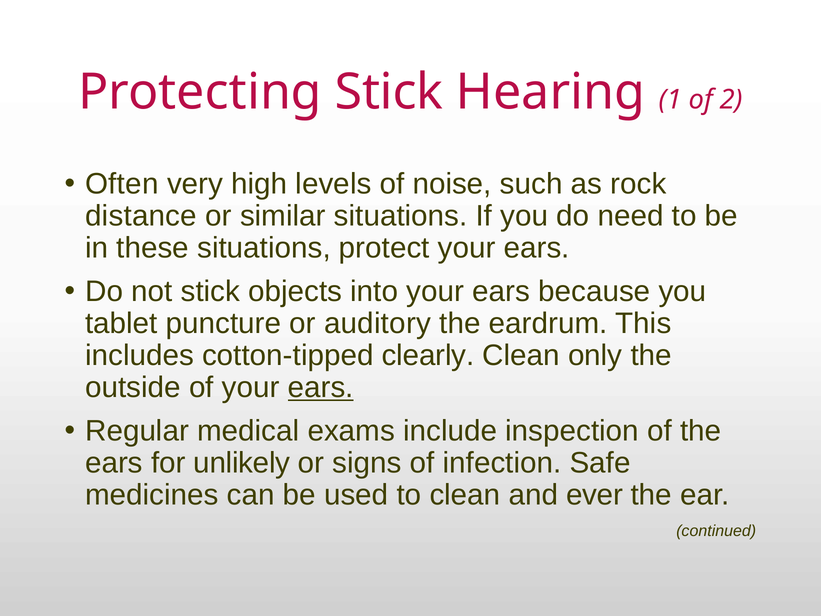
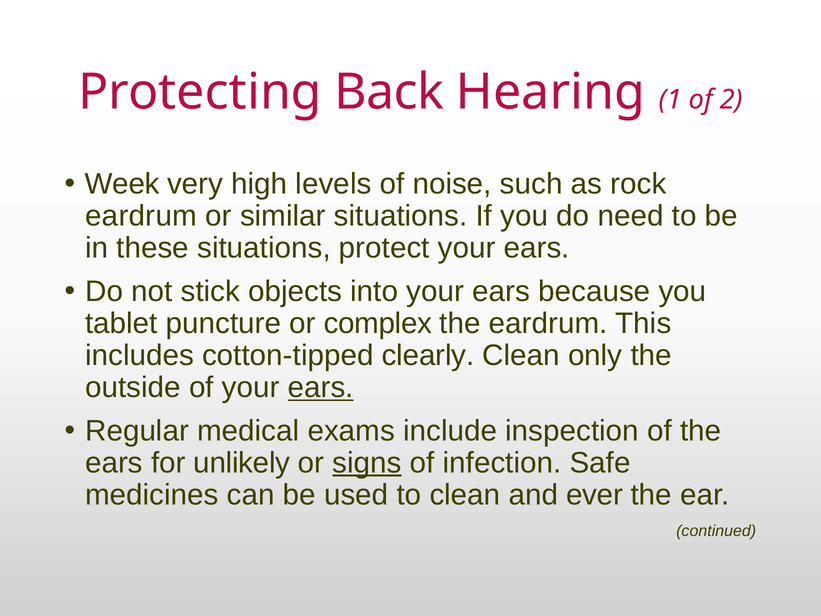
Protecting Stick: Stick -> Back (389, 92)
Often: Often -> Week (122, 184)
distance: distance -> eardrum (141, 216)
auditory: auditory -> complex (378, 323)
signs underline: none -> present (367, 463)
